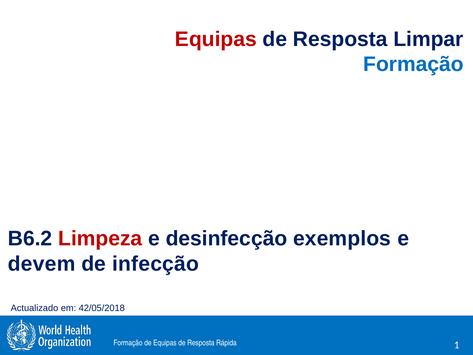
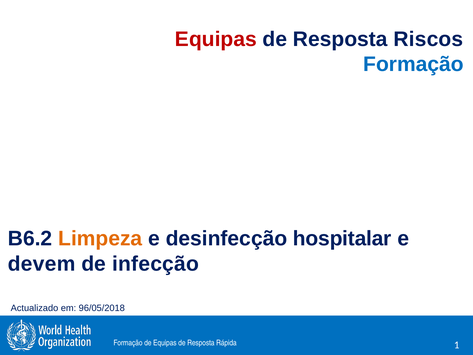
Limpar: Limpar -> Riscos (428, 39)
Limpeza colour: red -> orange (100, 239)
exemplos: exemplos -> hospitalar (342, 239)
42/05/2018: 42/05/2018 -> 96/05/2018 (102, 308)
